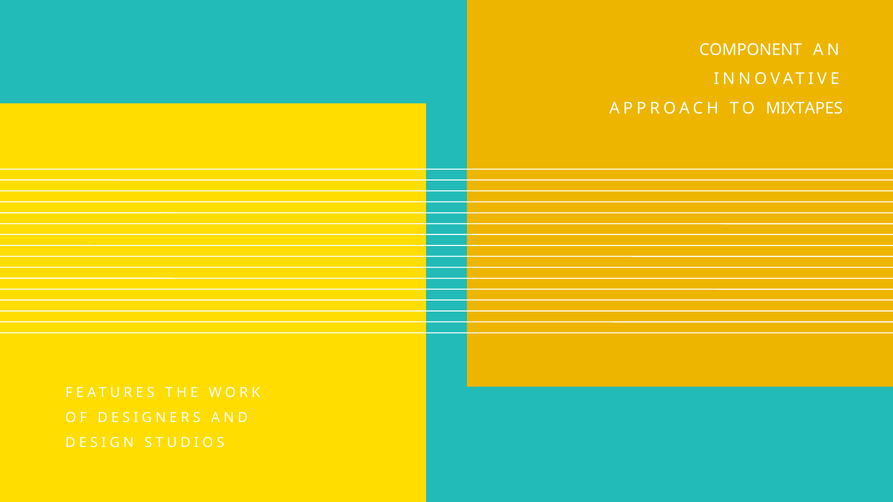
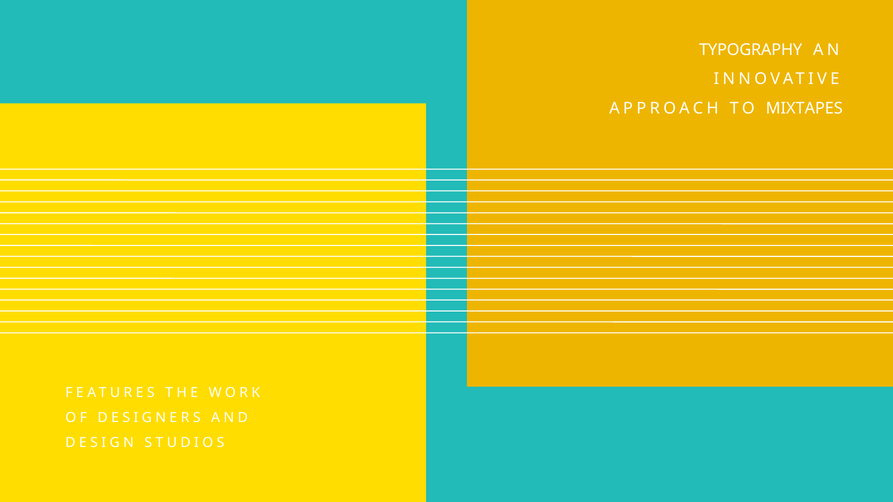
COMPONENT: COMPONENT -> TYPOGRAPHY (751, 50)
